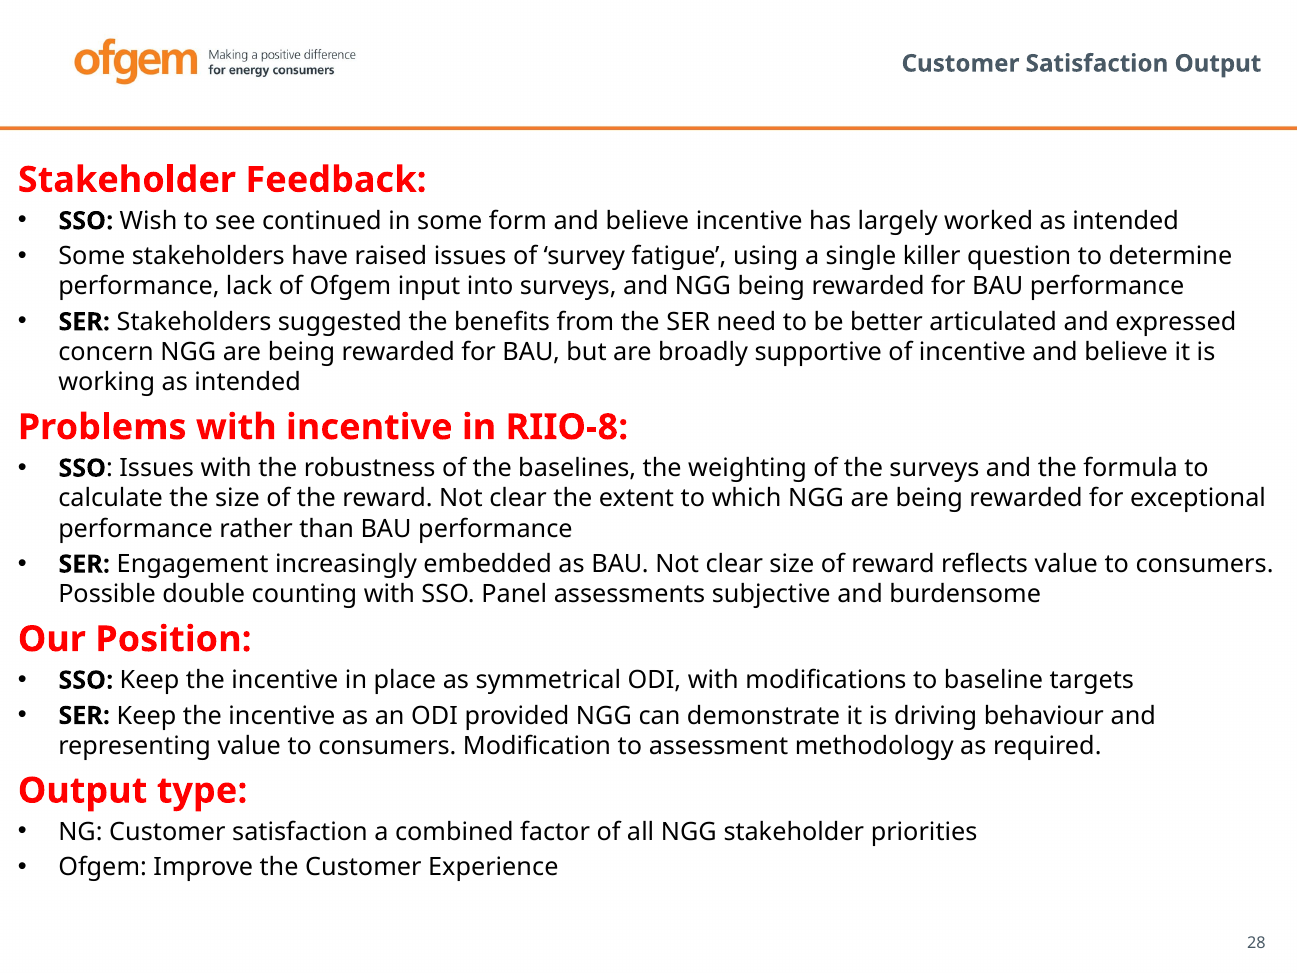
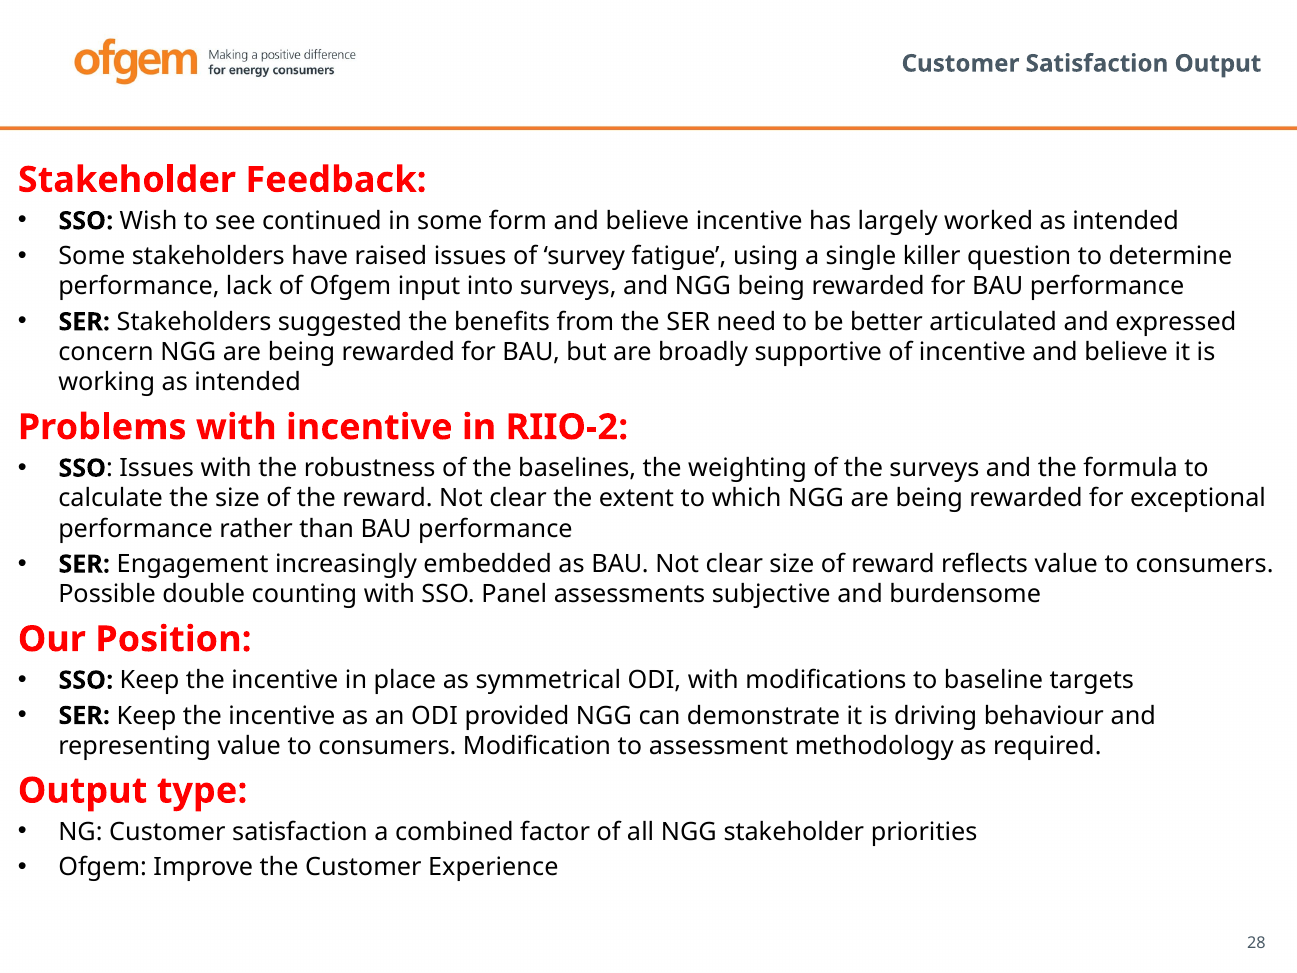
RIIO-8: RIIO-8 -> RIIO-2 (567, 427)
